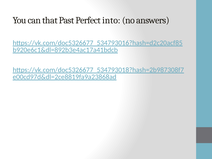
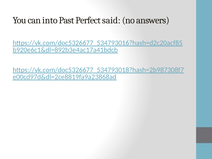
that: that -> into (50, 20)
into: into -> said (111, 20)
